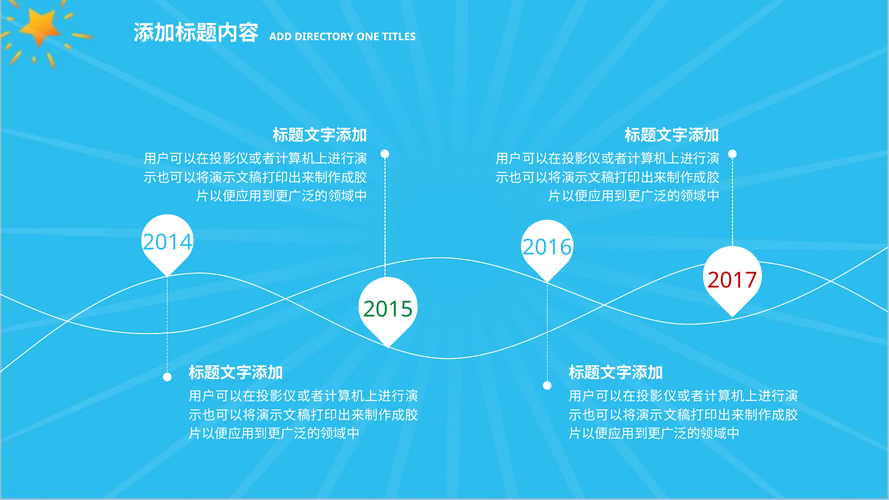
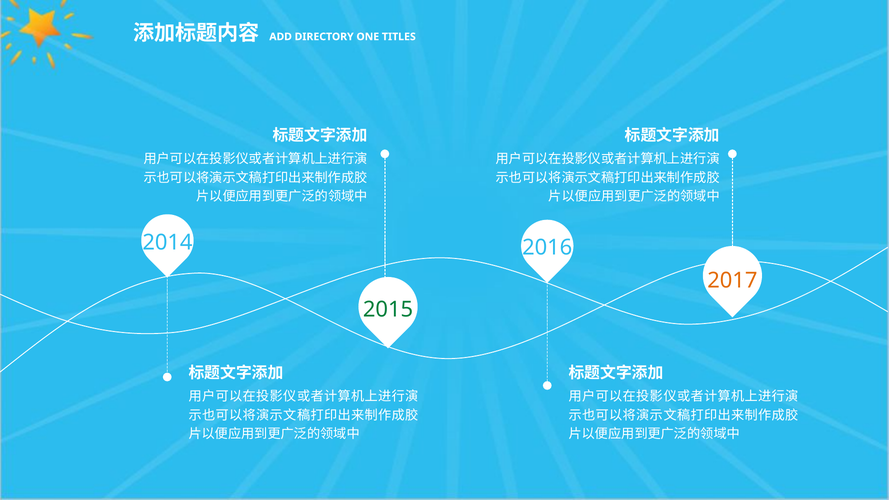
2017 colour: red -> orange (732, 281)
